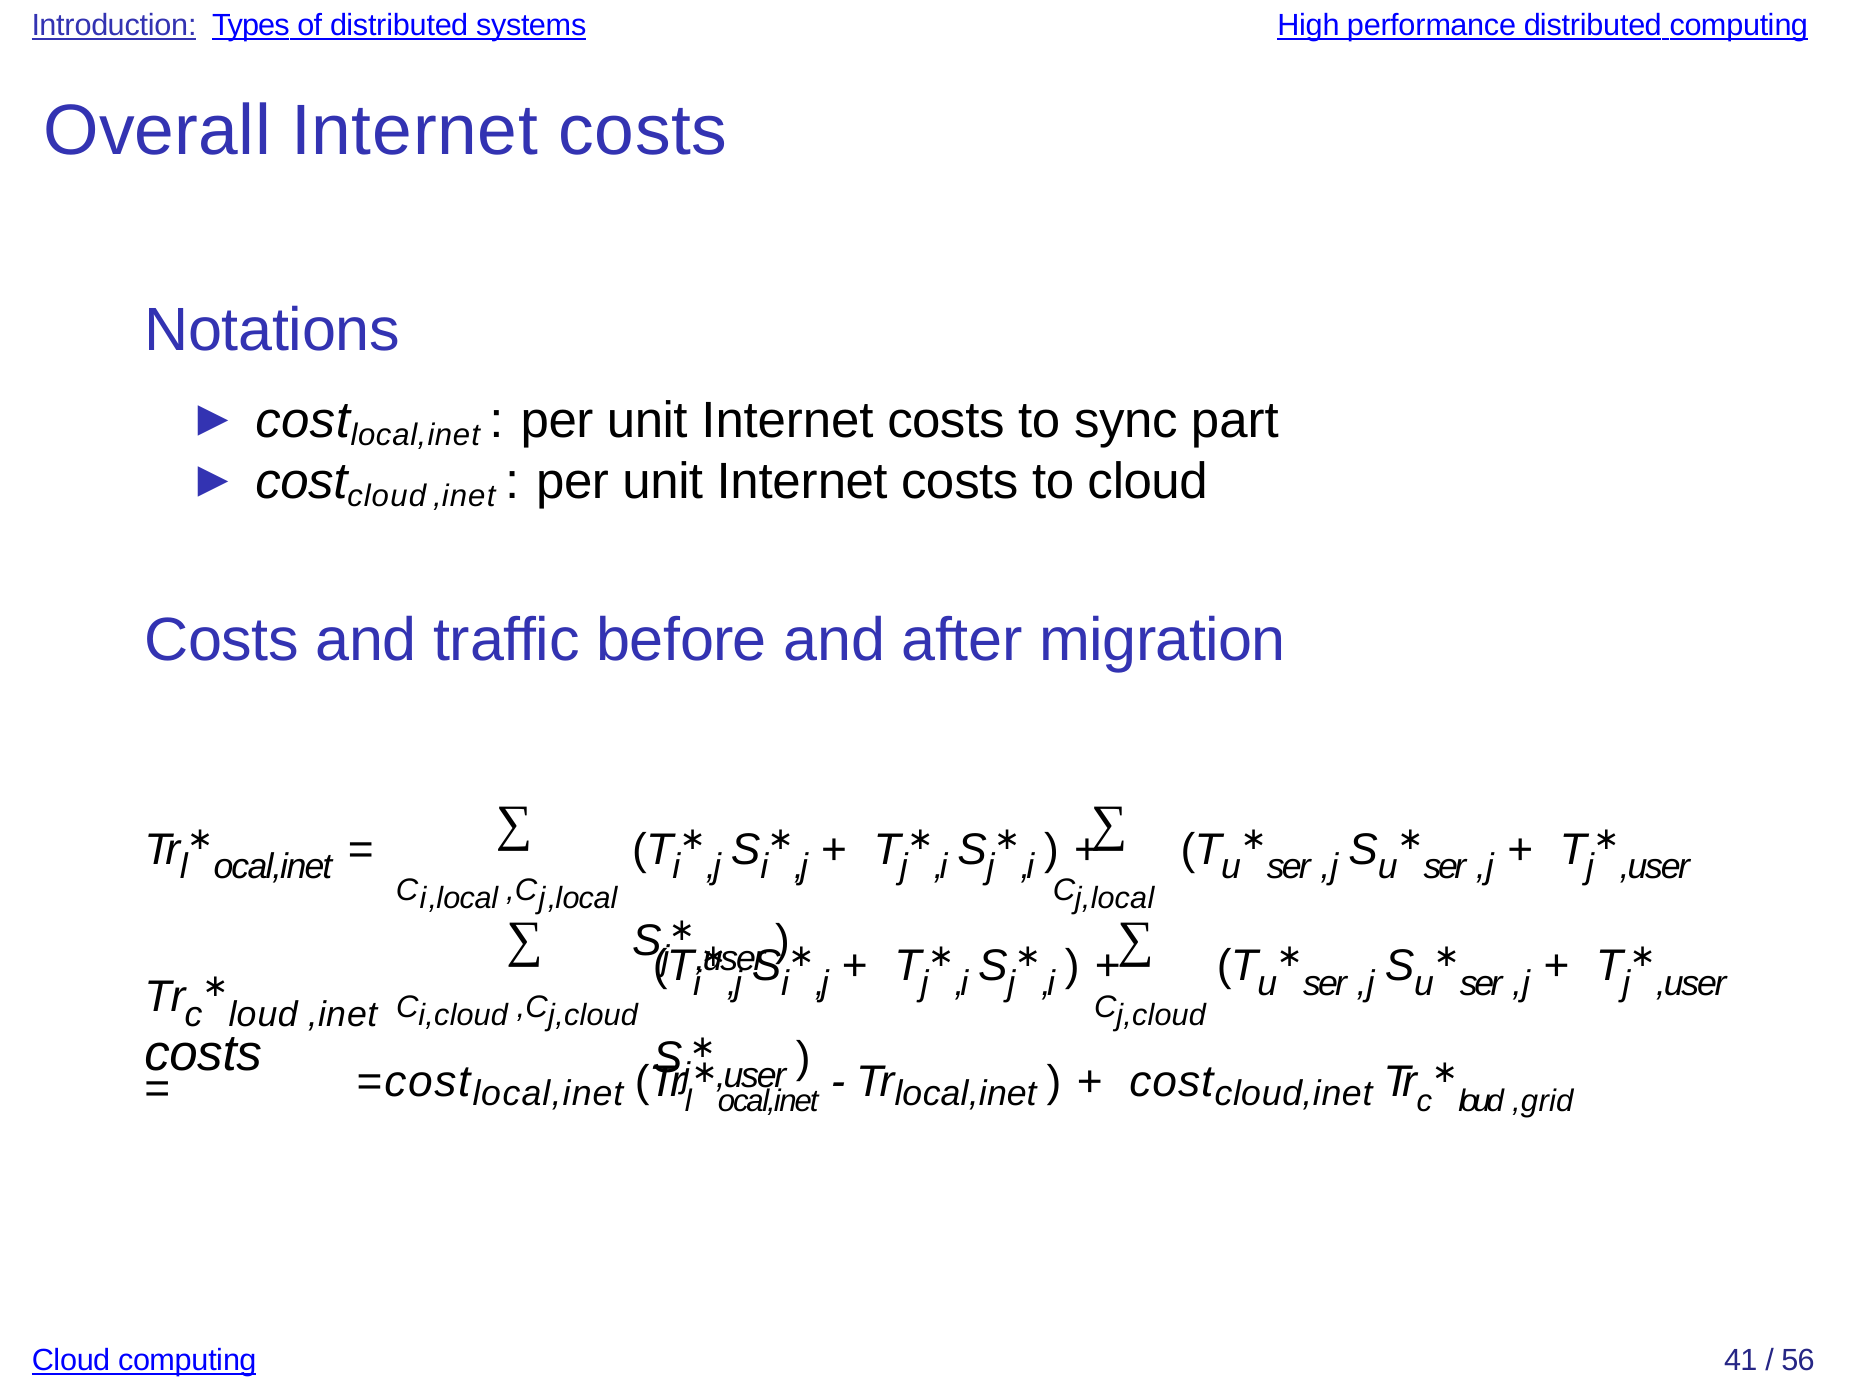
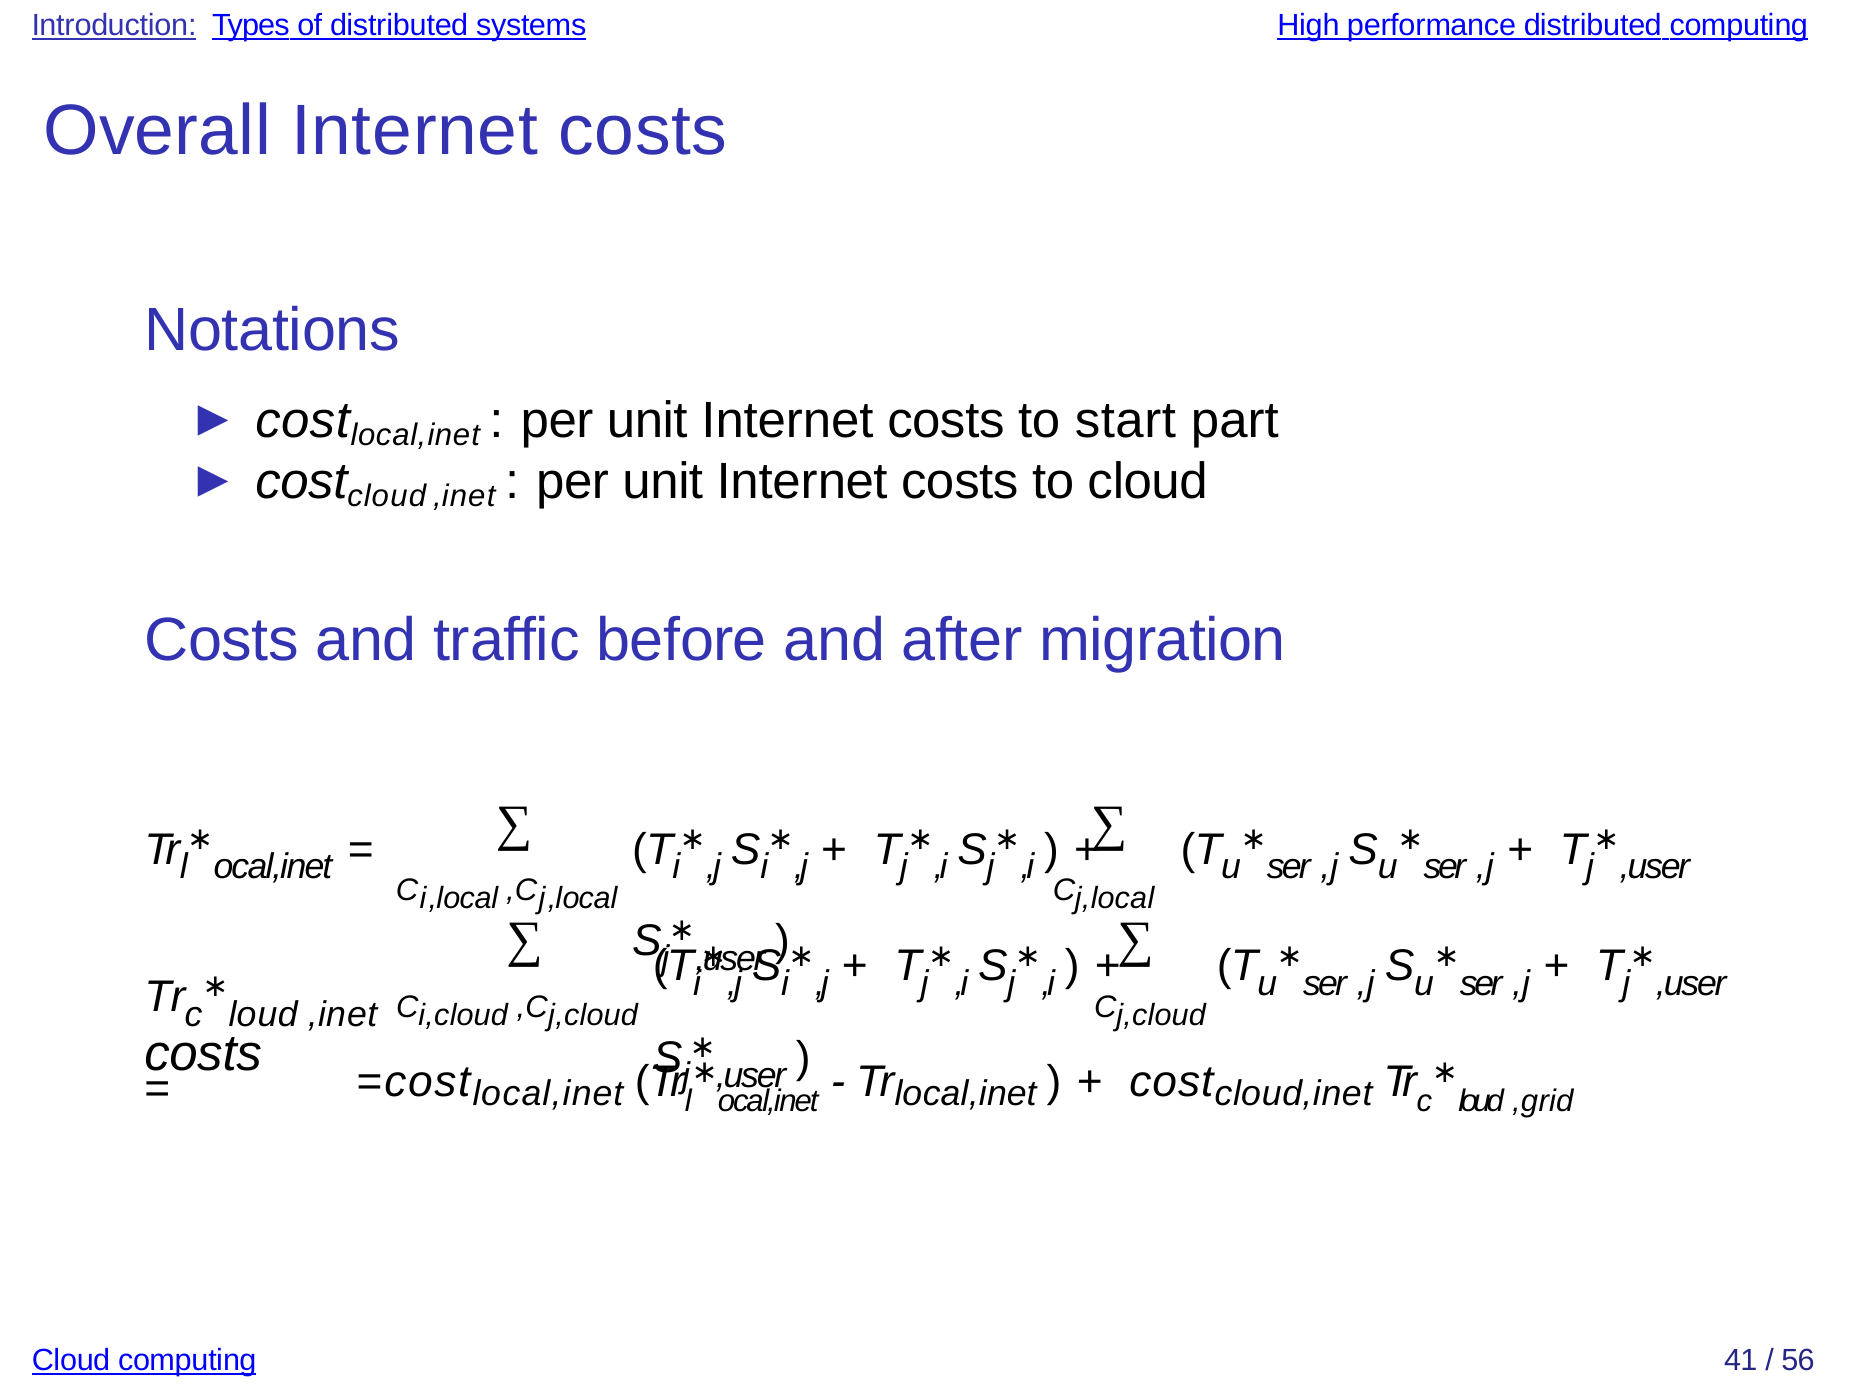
sync: sync -> start (1125, 421)
